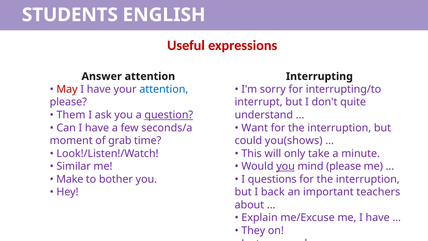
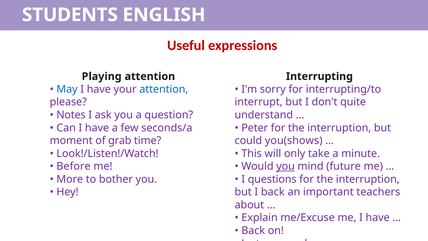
Answer: Answer -> Playing (102, 76)
May colour: red -> blue (67, 89)
Them: Them -> Notes (71, 115)
question underline: present -> none (169, 115)
Want: Want -> Peter (255, 128)
Similar: Similar -> Before (74, 166)
mind please: please -> future (344, 166)
Make: Make -> More (70, 179)
They: They -> Back (253, 230)
